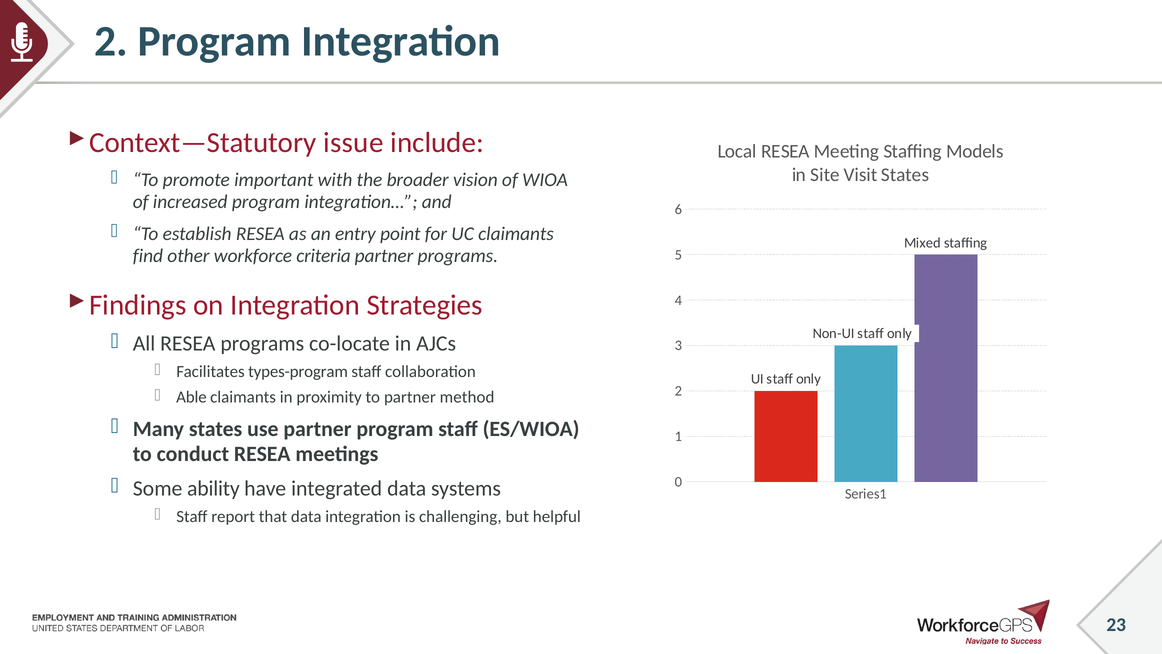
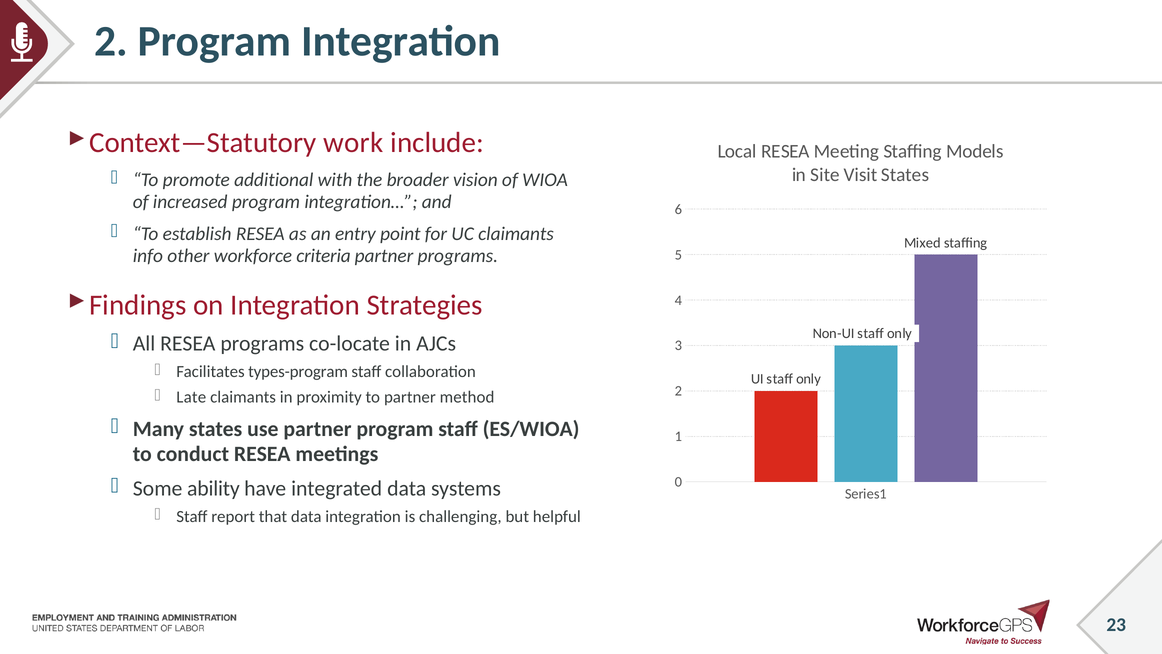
issue: issue -> work (353, 143)
important: important -> additional (274, 180)
find: find -> info (148, 256)
Able: Able -> Late (191, 397)
